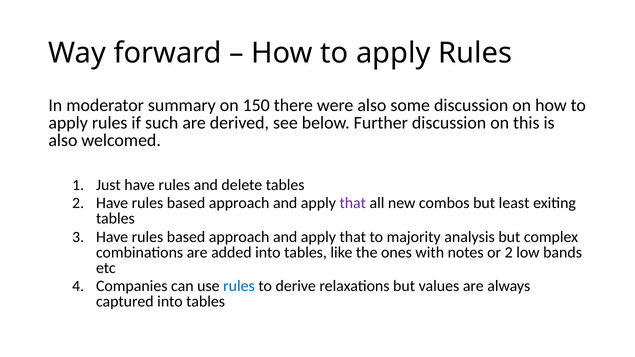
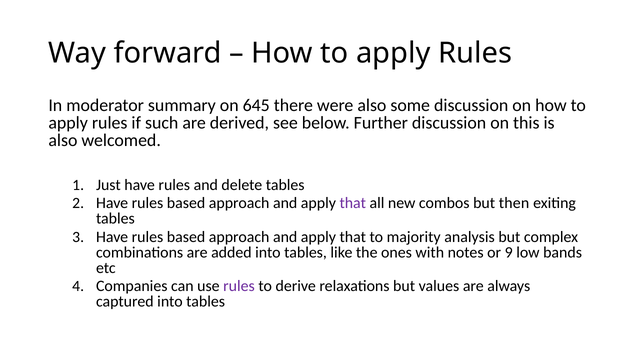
150: 150 -> 645 (256, 105)
least: least -> then (514, 203)
or 2: 2 -> 9 (509, 253)
rules colour: blue -> purple (239, 286)
